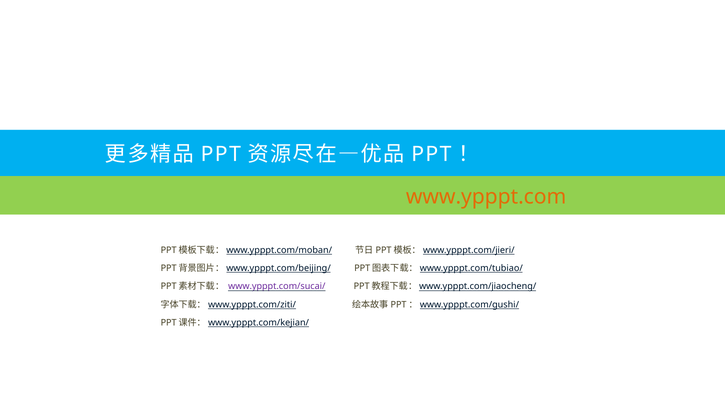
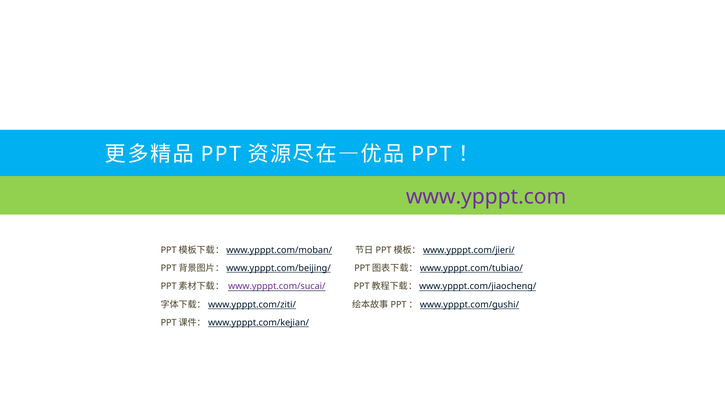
www.ypppt.com colour: orange -> purple (486, 196)
